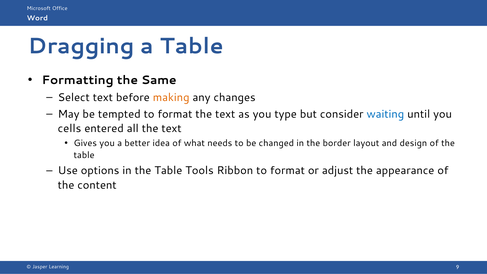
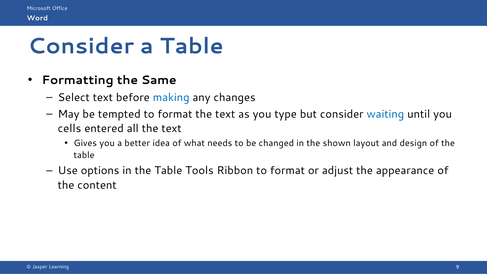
Dragging: Dragging -> Consider (81, 46)
making colour: orange -> blue (171, 97)
border: border -> shown (337, 143)
